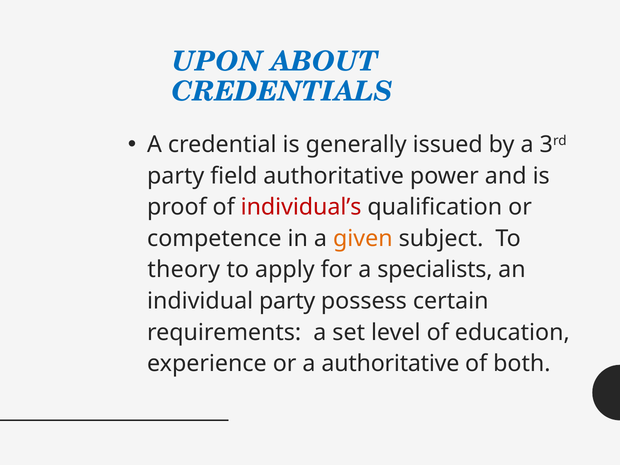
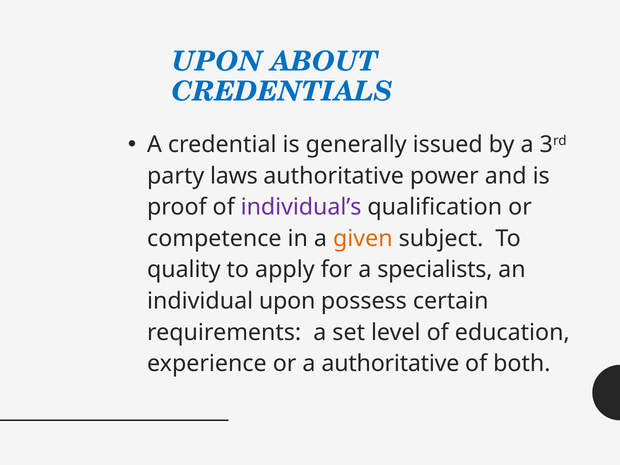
field: field -> laws (234, 176)
individual’s colour: red -> purple (301, 207)
theory: theory -> quality (184, 270)
individual party: party -> upon (287, 301)
